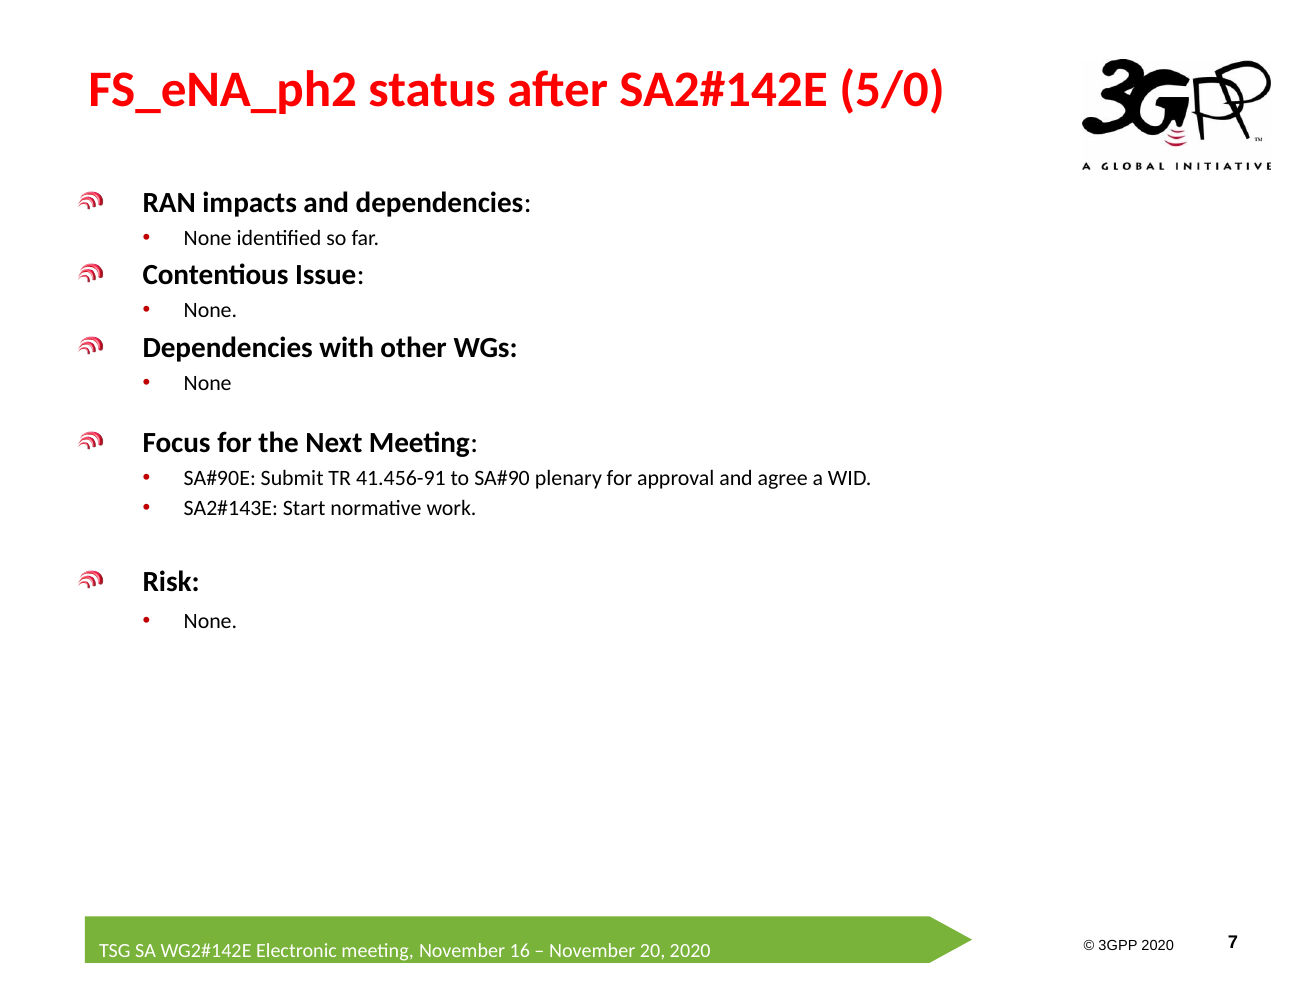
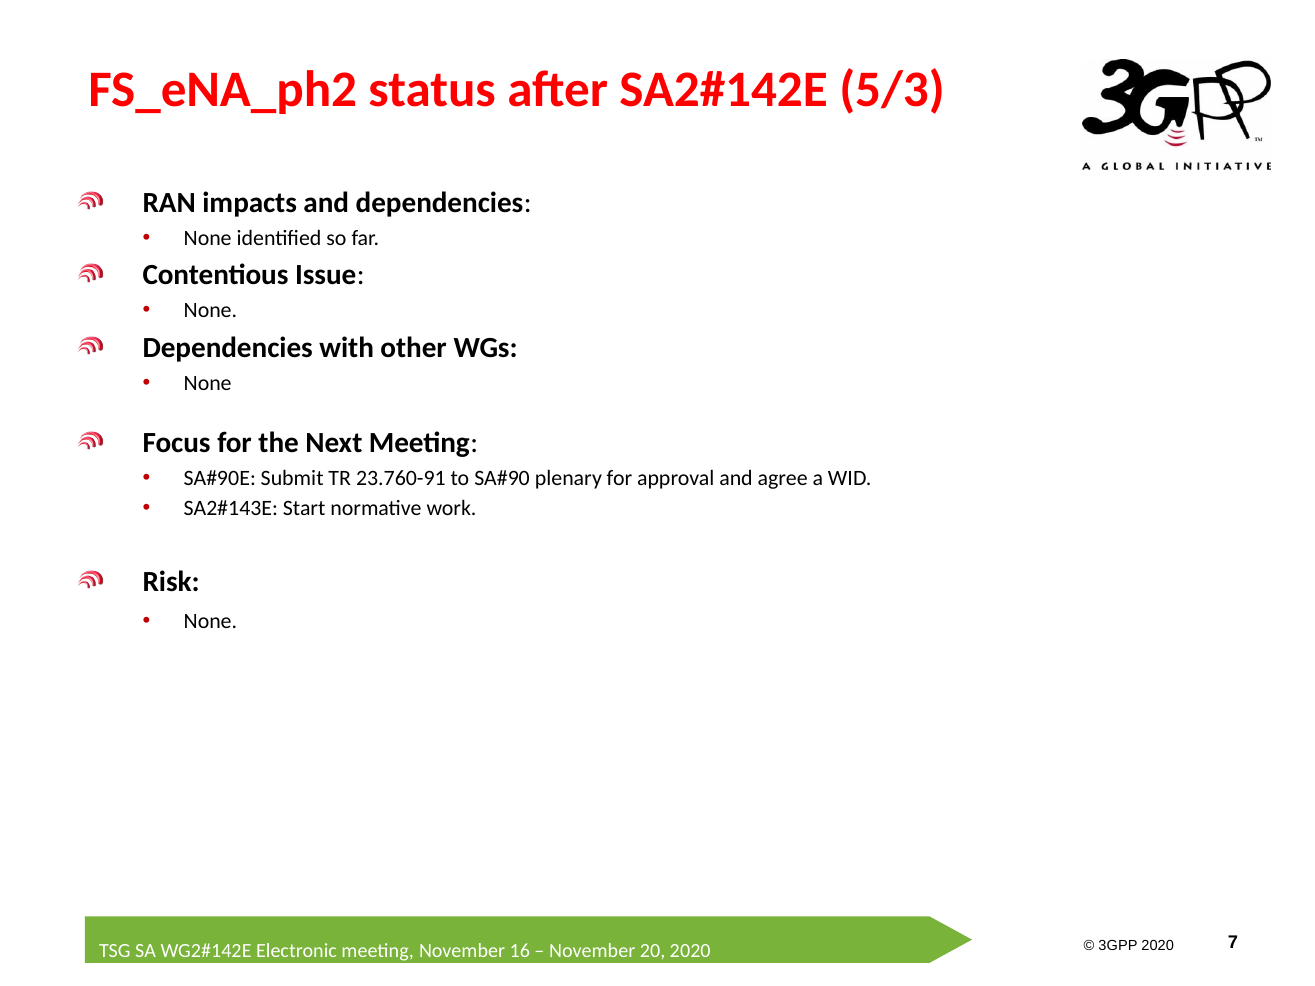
5/0: 5/0 -> 5/3 (892, 90)
41.456-91: 41.456-91 -> 23.760-91 (401, 478)
